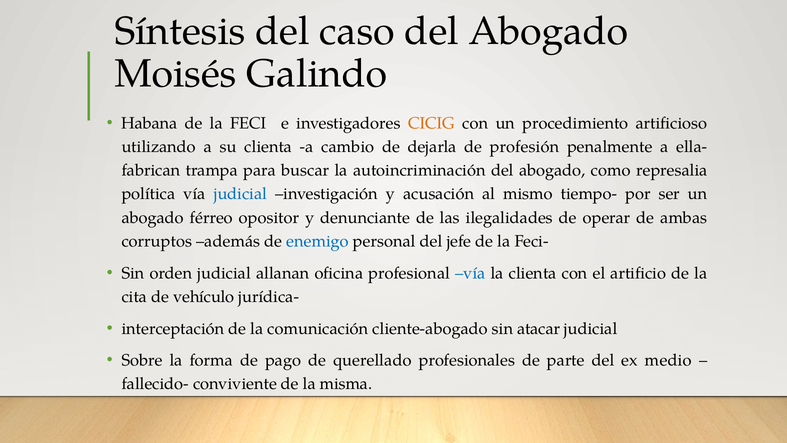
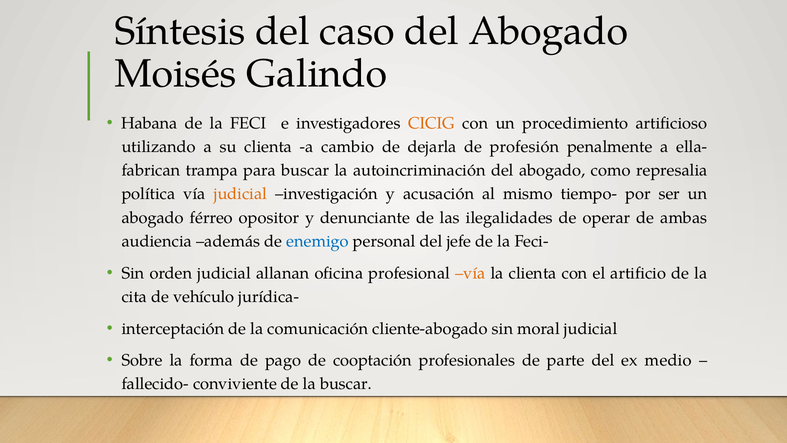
judicial colour: blue -> orange (240, 194)
corruptos: corruptos -> audiencia (157, 241)
vía colour: blue -> orange (470, 273)
atacar: atacar -> moral (539, 328)
querellado: querellado -> cooptación (372, 360)
la misma: misma -> buscar (346, 384)
